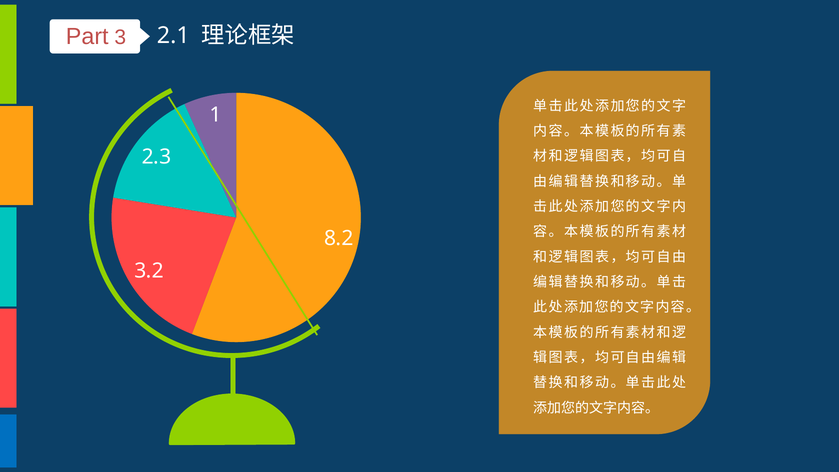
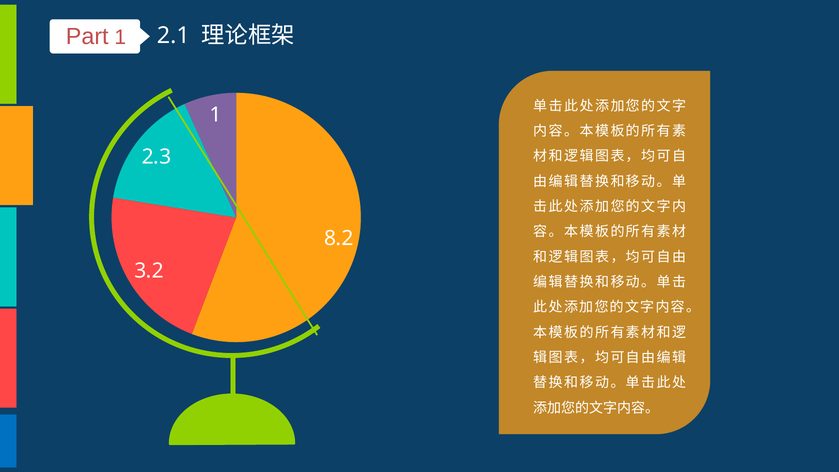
Part 3: 3 -> 1 (120, 37)
